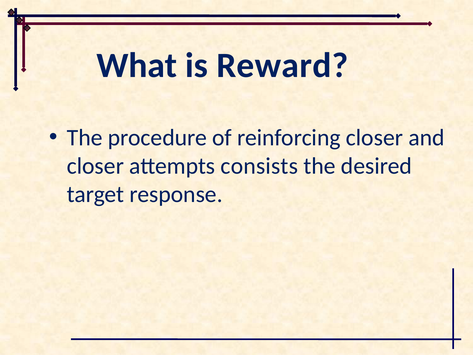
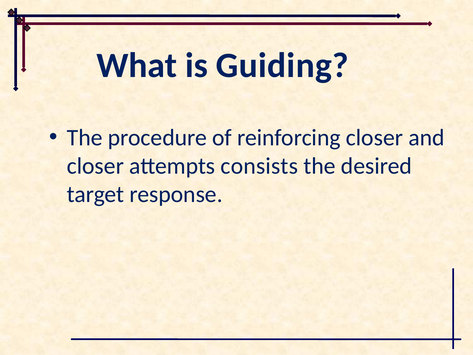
Reward: Reward -> Guiding (282, 65)
